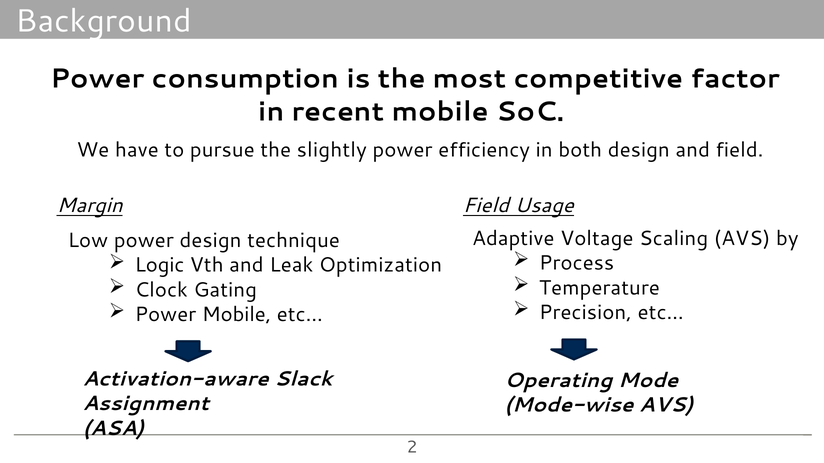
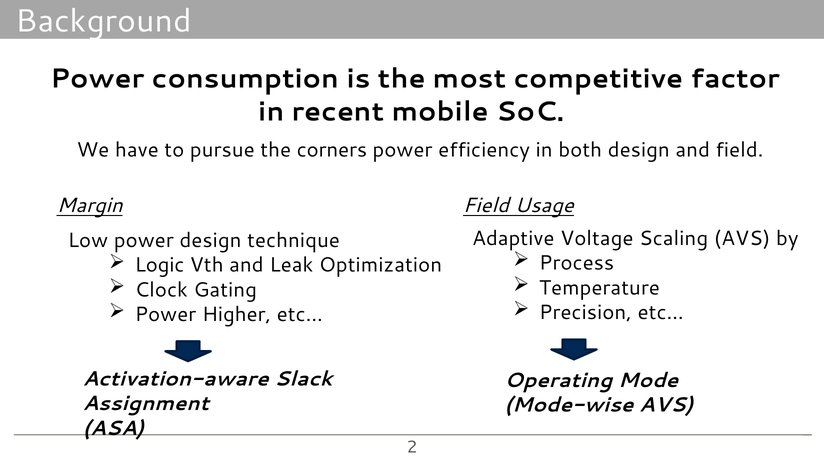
slightly: slightly -> corners (332, 150)
Power Mobile: Mobile -> Higher (237, 315)
